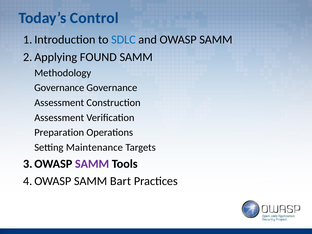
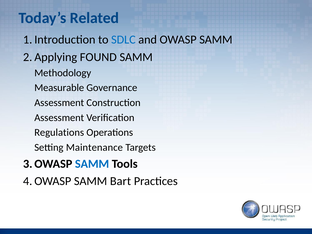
Control: Control -> Related (94, 18)
Governance: Governance -> Measurable (59, 88)
Preparation: Preparation -> Regulations (59, 133)
SAMM colour: purple -> blue (92, 164)
